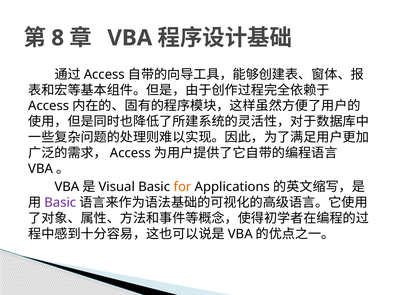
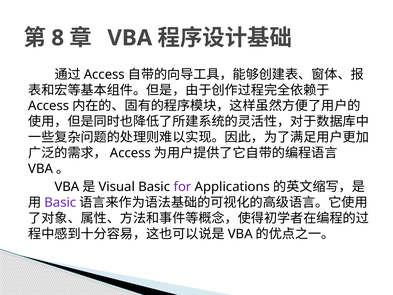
for colour: orange -> purple (182, 187)
